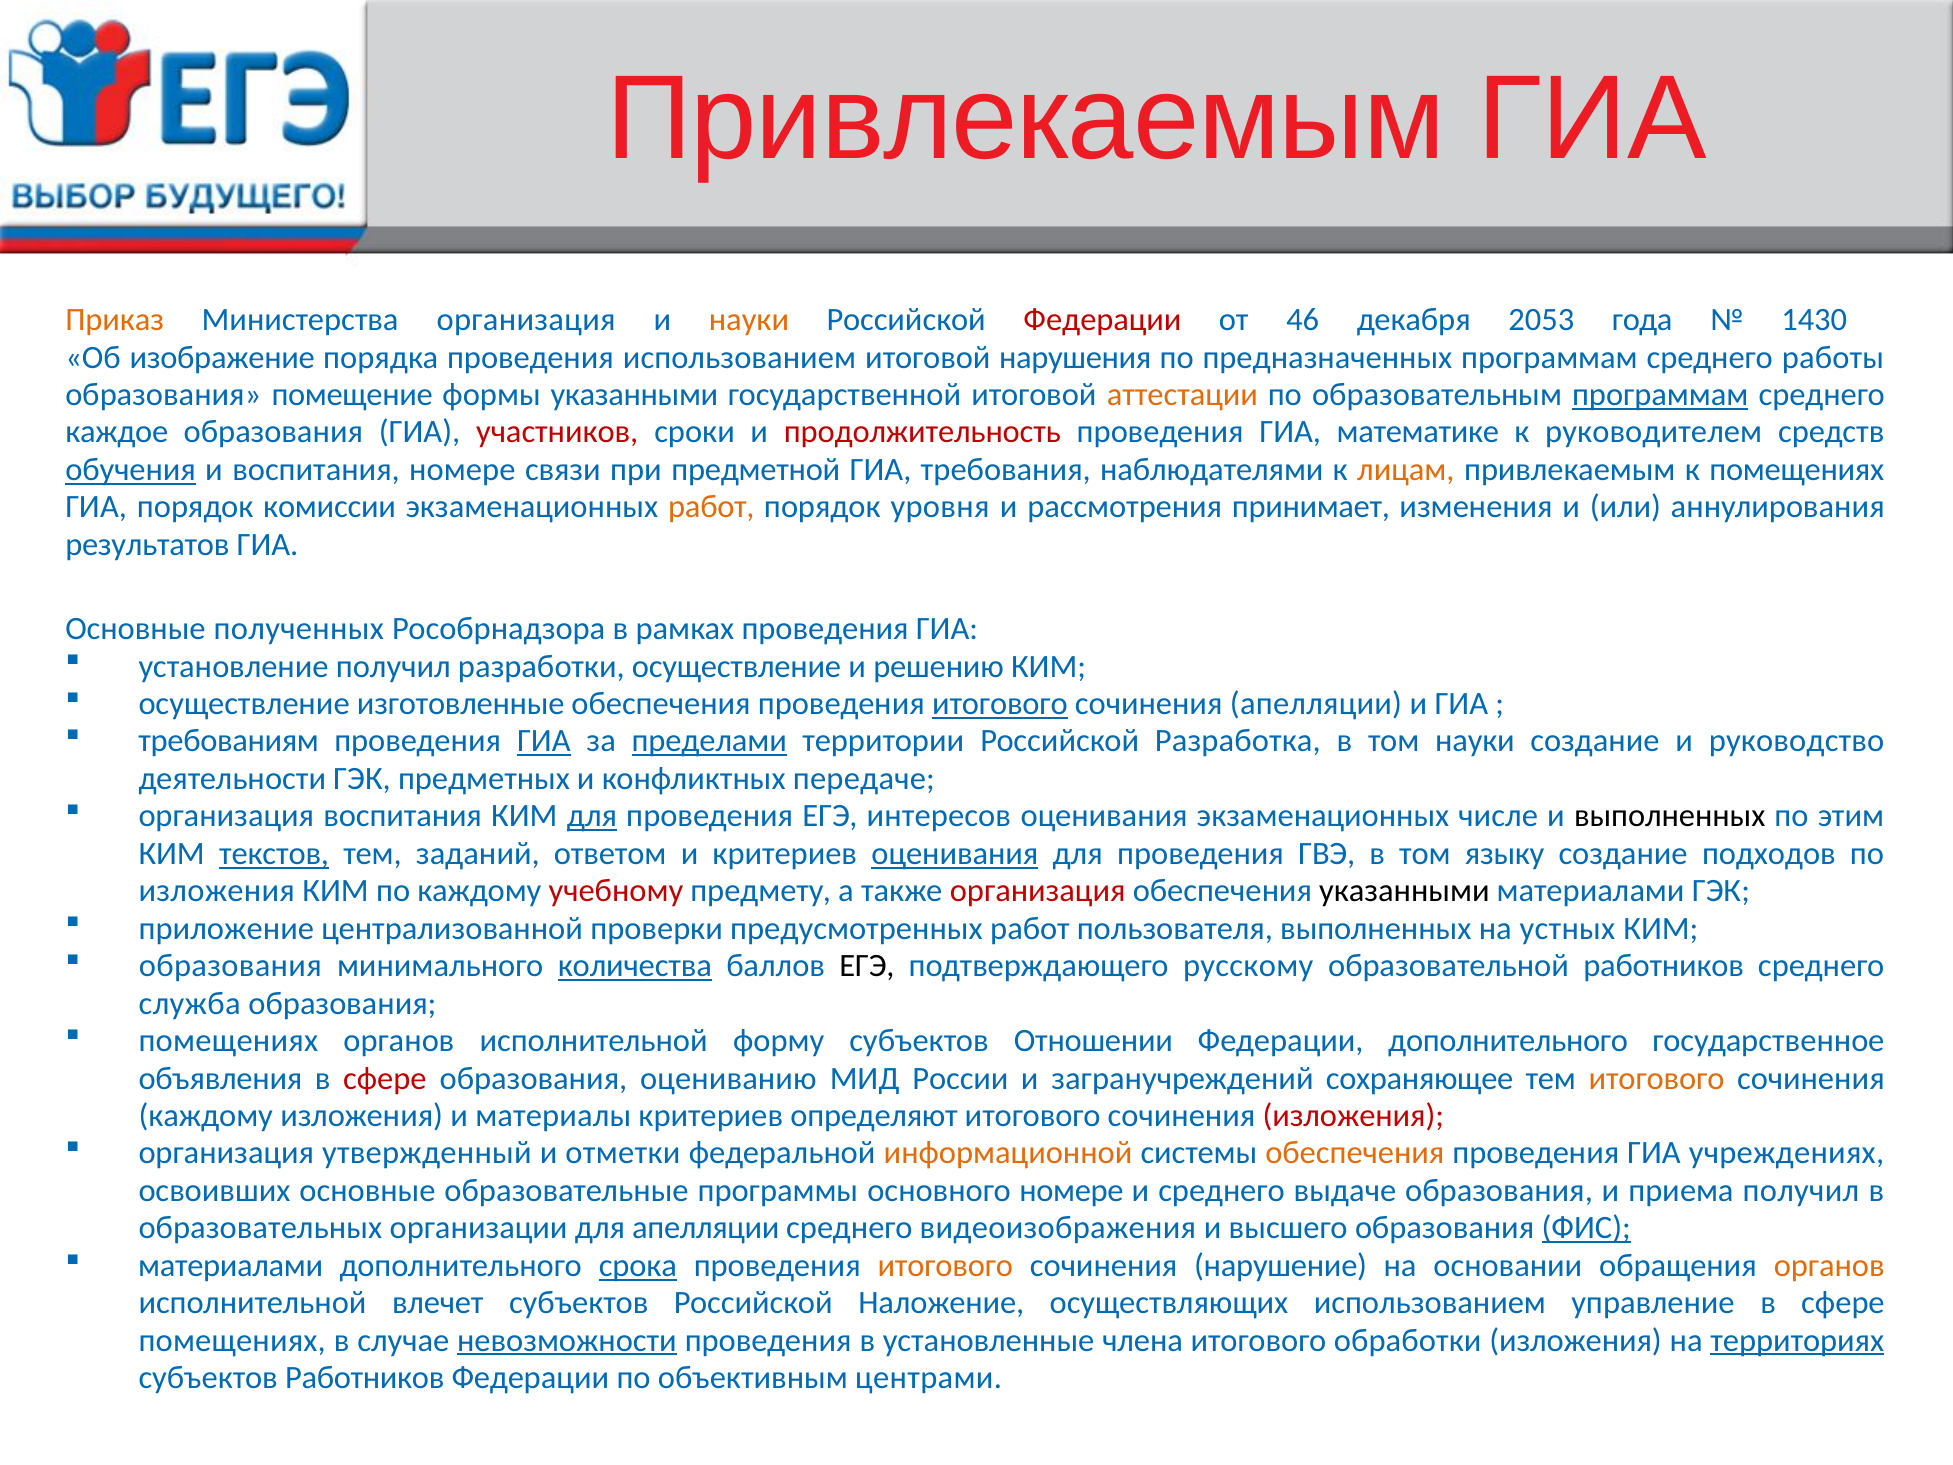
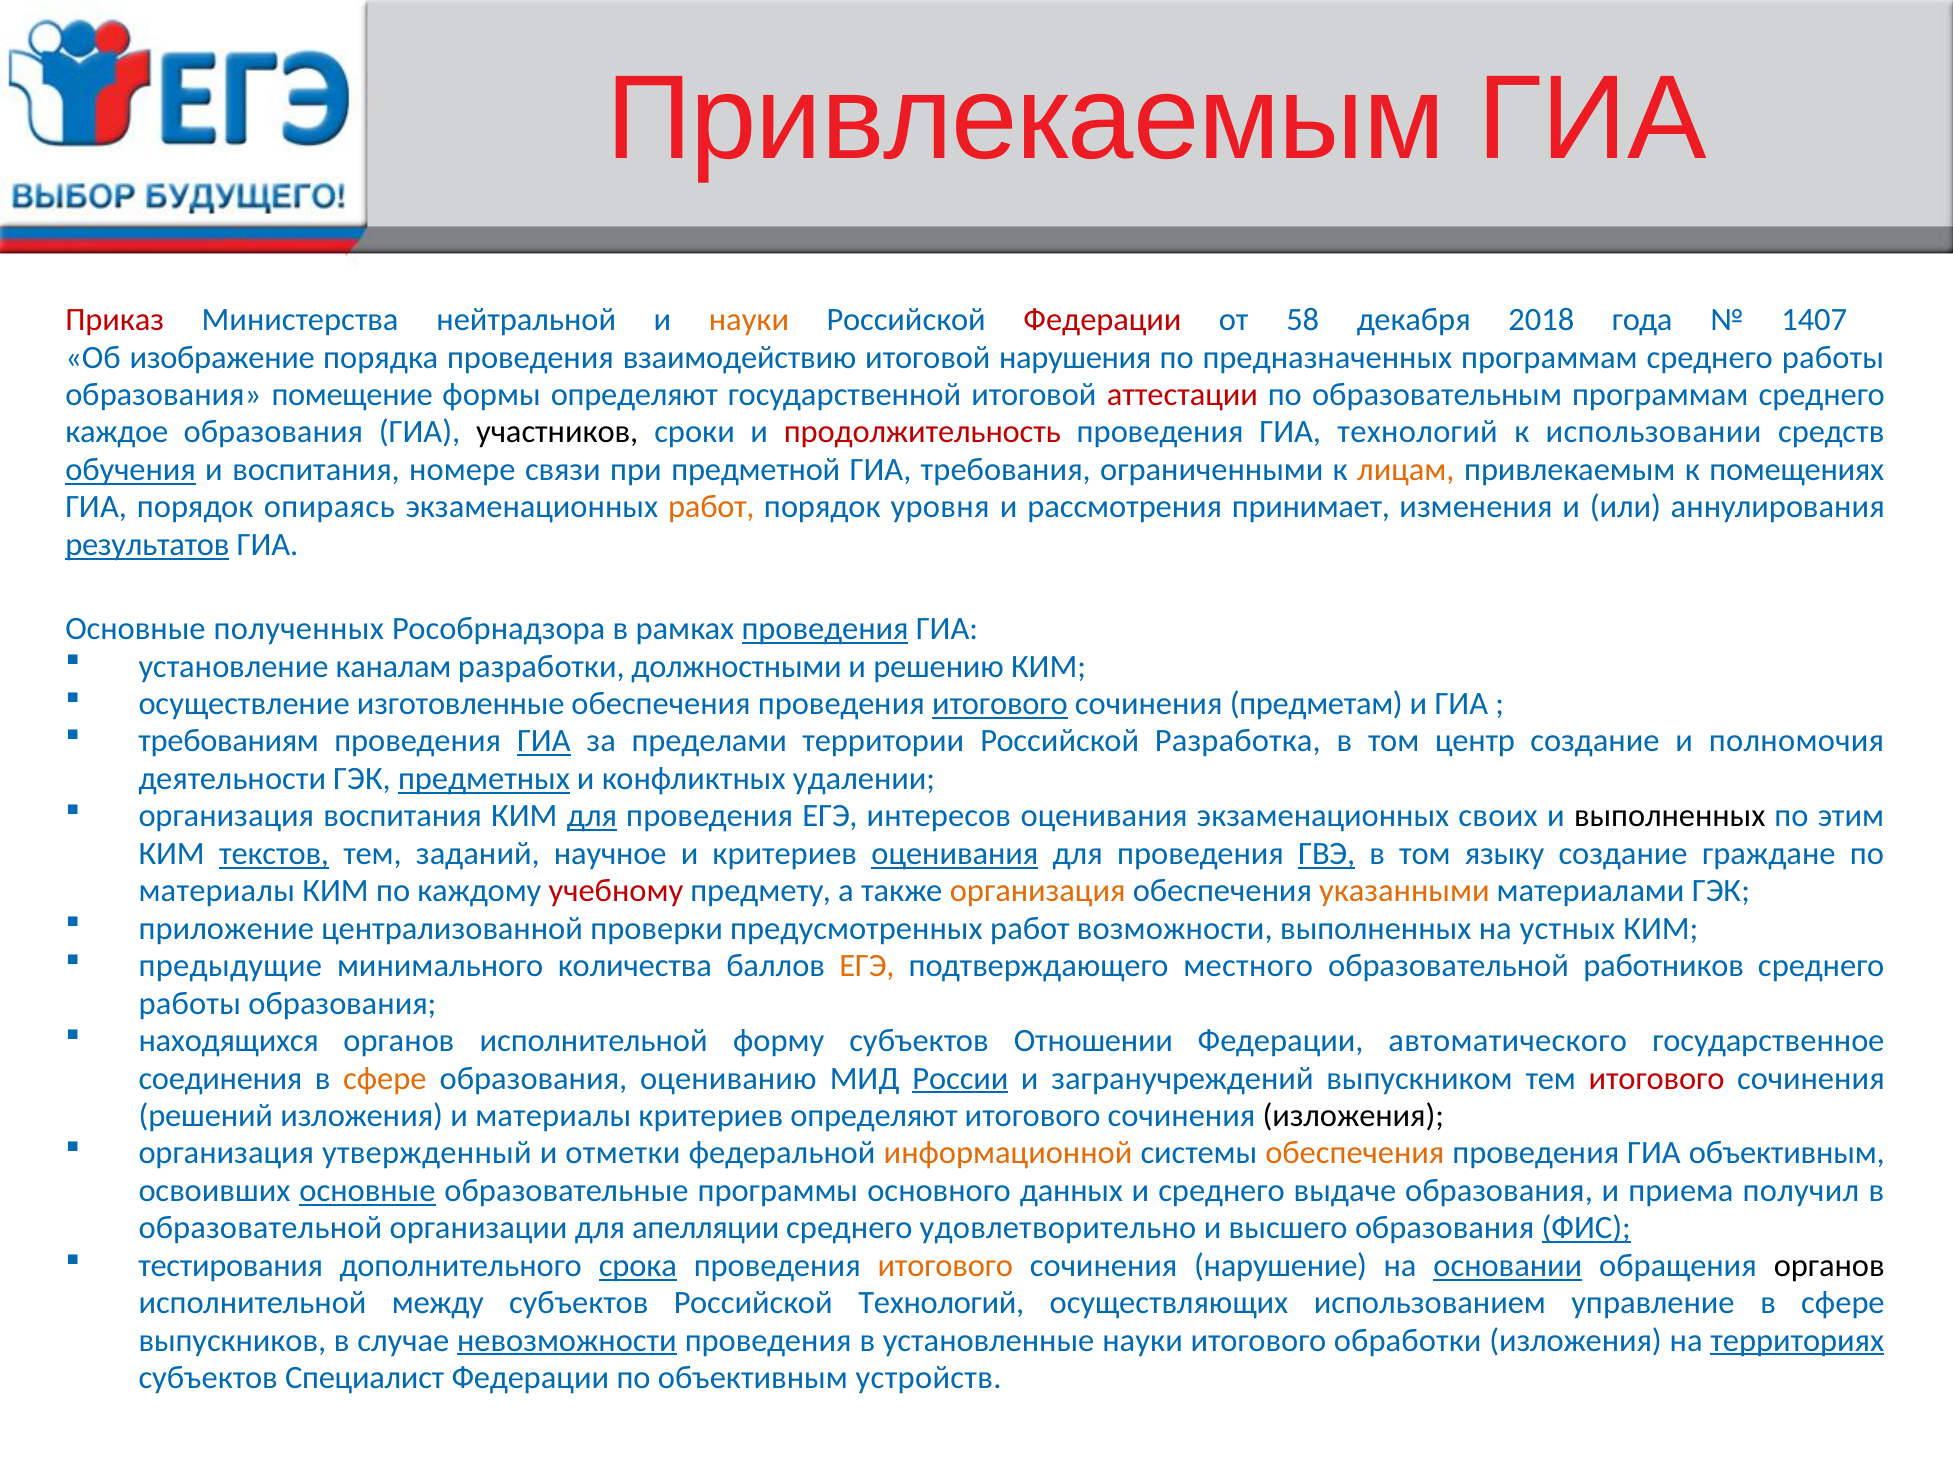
Приказ colour: orange -> red (115, 320)
Министерства организация: организация -> нейтральной (526, 320)
46: 46 -> 58 (1303, 320)
2053: 2053 -> 2018 (1541, 320)
1430: 1430 -> 1407 (1814, 320)
проведения использованием: использованием -> взаимодействию (740, 357)
формы указанными: указанными -> определяют (634, 395)
аттестации colour: orange -> red (1182, 395)
программам underline: present -> none (1660, 395)
участников colour: red -> black (557, 432)
ГИА математике: математике -> технологий (1418, 432)
руководителем: руководителем -> использовании (1654, 432)
наблюдателями: наблюдателями -> ограниченными (1212, 470)
комиссии: комиссии -> опираясь (329, 507)
результатов underline: none -> present (147, 544)
проведения underline: none -> present (825, 629)
установление получил: получил -> каналам (393, 666)
разработки осуществление: осуществление -> должностными (737, 666)
сочинения апелляции: апелляции -> предметам (1316, 704)
пределами underline: present -> none (709, 741)
том науки: науки -> центр (1475, 741)
руководство: руководство -> полномочия (1797, 741)
предметных underline: none -> present (484, 779)
передаче: передаче -> удалении (864, 779)
числе: числе -> своих (1498, 816)
ответом: ответом -> научное (610, 853)
ГВЭ underline: none -> present (1327, 853)
подходов: подходов -> граждане (1769, 853)
изложения: изложения -> материалы (217, 891)
организация colour: red -> orange (1038, 891)
указанными colour: black -> orange (1404, 891)
пользователя: пользователя -> возможности (1175, 928)
образования: образования -> предыдущие (230, 966)
количества underline: present -> none (635, 966)
ЕГЭ colour: black -> orange (867, 966)
русскому: русскому -> местного (1248, 966)
служба: служба -> работы (190, 1003)
помещениях: помещениях -> находящихся (229, 1041)
Федерации дополнительного: дополнительного -> автоматического (1508, 1041)
объявления: объявления -> соединения (220, 1078)
сфере colour: red -> orange (385, 1078)
России underline: none -> present (960, 1078)
сохраняющее: сохраняющее -> выпускником (1420, 1078)
итогового colour: orange -> red (1656, 1078)
каждому: каждому -> решений (206, 1116)
изложения colour: red -> black (1353, 1116)
ГИА учреждениях: учреждениях -> объективным (1787, 1153)
основные underline: none -> present (368, 1190)
основного номере: номере -> данных (1071, 1190)
образовательных: образовательных -> образовательной (260, 1228)
видеоизображения: видеоизображения -> удовлетворительно (1058, 1228)
материалами: материалами -> тестирования (231, 1265)
основании underline: none -> present (1508, 1265)
органов colour: orange -> black (1829, 1265)
влечет: влечет -> между (438, 1303)
Российской Наложение: Наложение -> Технологий (941, 1303)
помещениях: помещениях -> выпускников (232, 1340)
установленные члена: члена -> науки (1143, 1340)
субъектов Работников: Работников -> Специалист (365, 1378)
центрами: центрами -> устройств (929, 1378)
